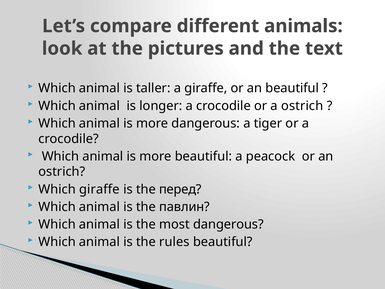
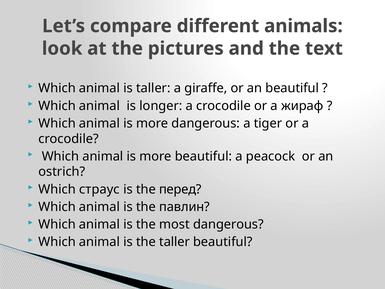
a ostrich: ostrich -> жираф (302, 106)
Which giraffe: giraffe -> страус (99, 189)
the rules: rules -> taller (175, 242)
